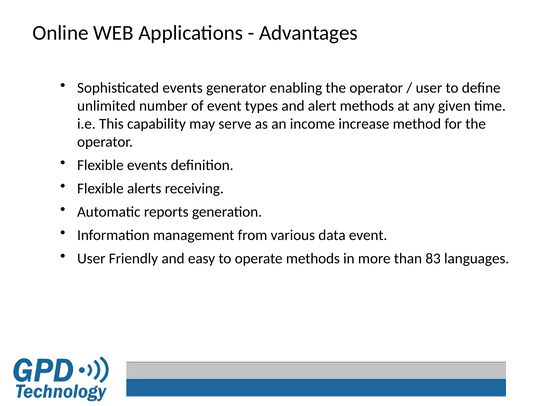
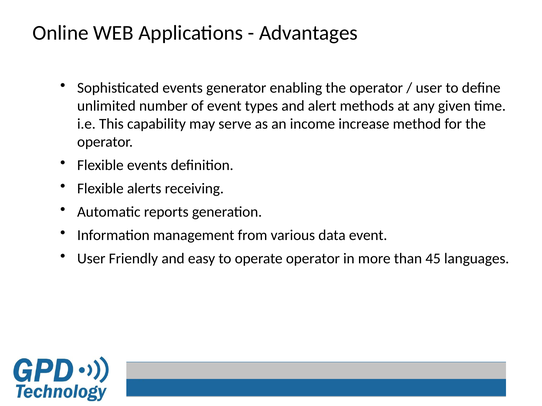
operate methods: methods -> operator (313, 259)
83: 83 -> 45 (433, 259)
